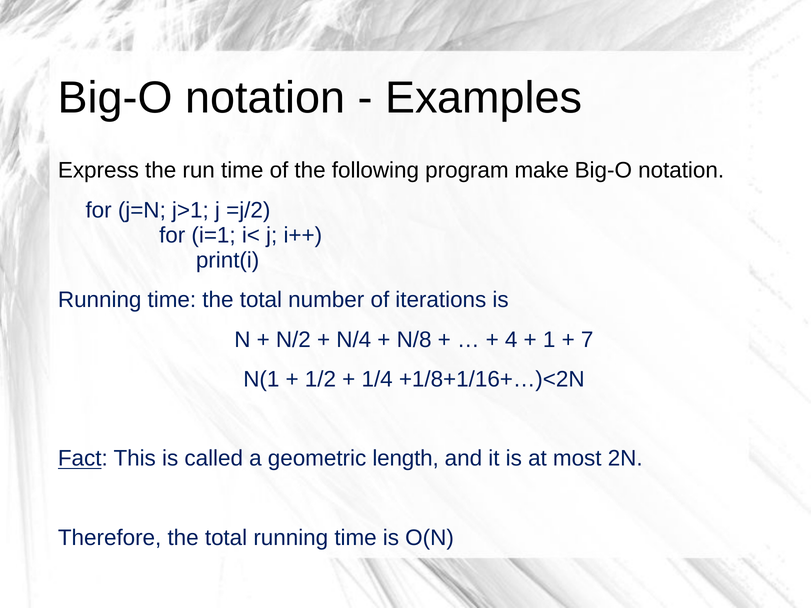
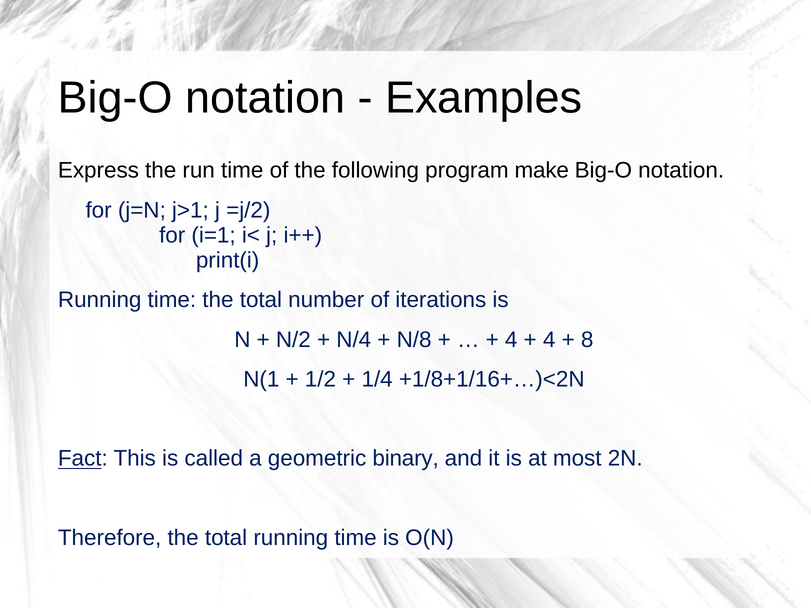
1: 1 -> 4 (549, 340)
7: 7 -> 8 (587, 340)
length: length -> binary (406, 459)
